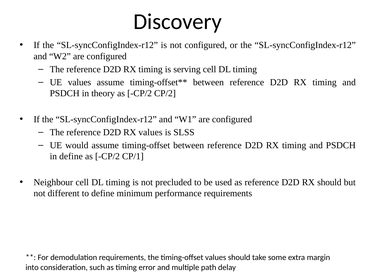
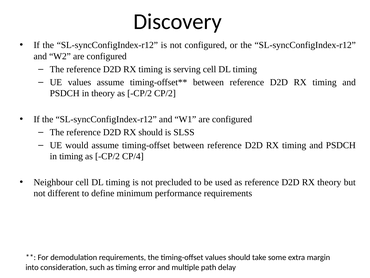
RX values: values -> should (151, 132)
in define: define -> timing (71, 156)
CP/1: CP/1 -> CP/4 (133, 156)
RX should: should -> theory (329, 182)
